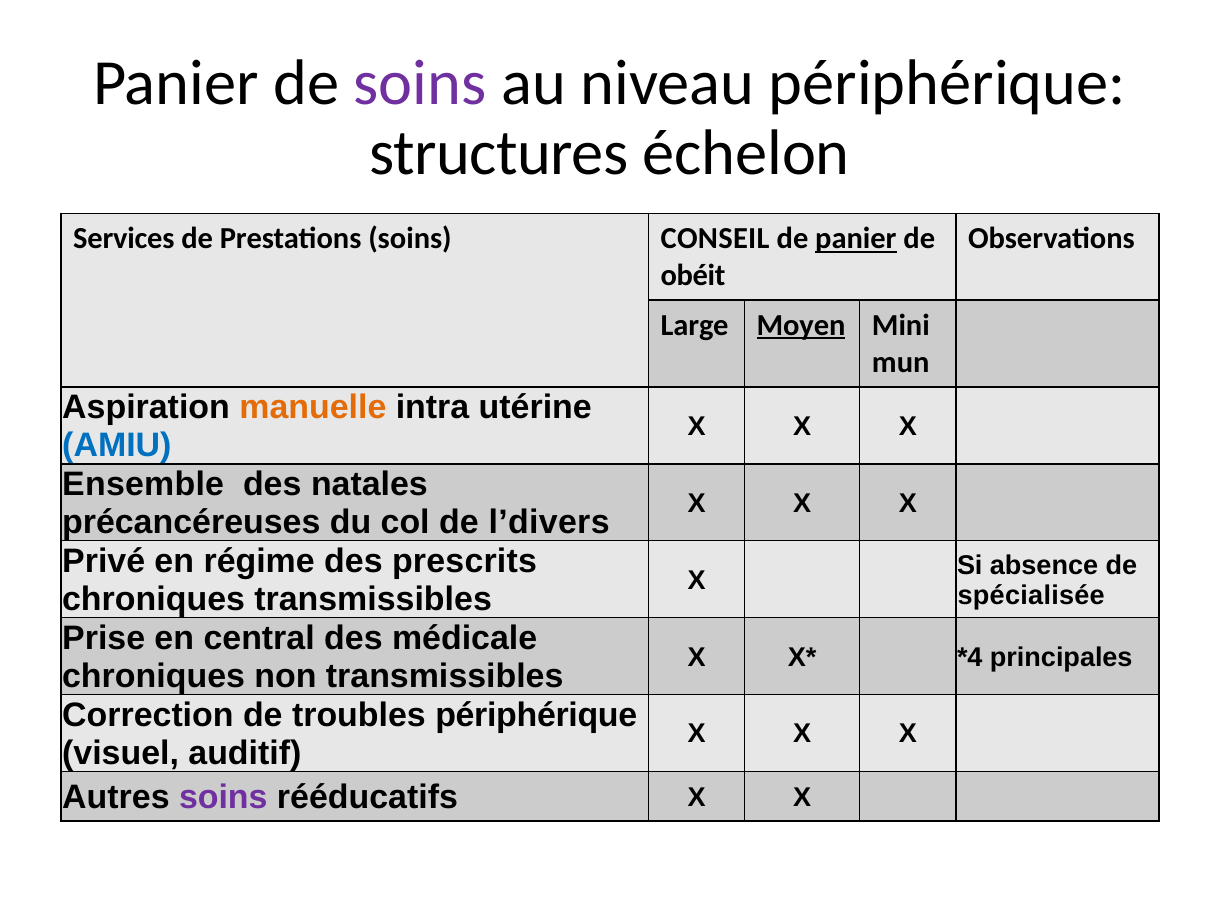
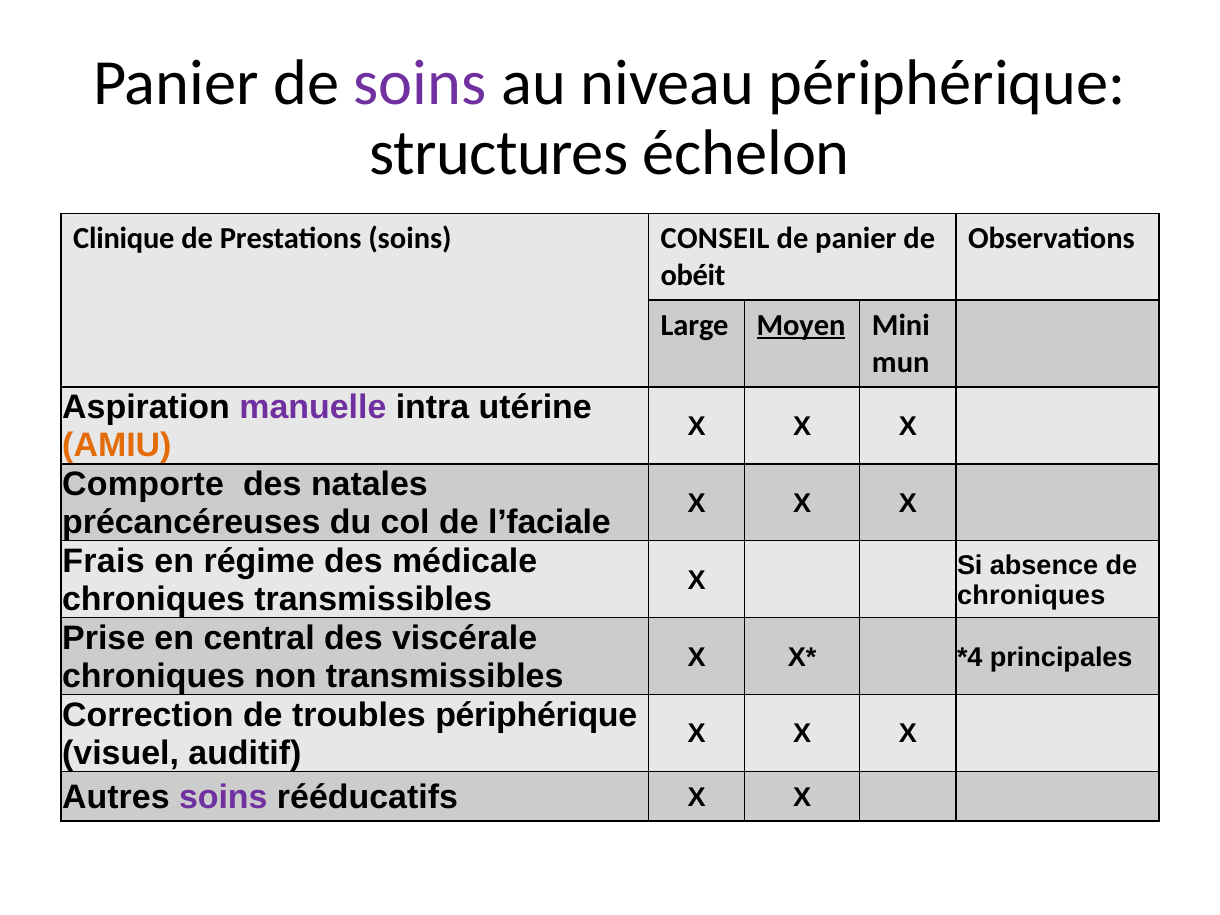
Services: Services -> Clinique (124, 239)
panier underline: present -> none (856, 239)
manuelle colour: orange -> purple (313, 408)
AMIU colour: blue -> orange (117, 445)
Ensemble: Ensemble -> Comporte (143, 485)
l’divers: l’divers -> l’faciale (549, 522)
Privé: Privé -> Frais (104, 561)
prescrits: prescrits -> médicale (465, 561)
spécialisée: spécialisée -> chroniques (1031, 595)
médicale: médicale -> viscérale (465, 638)
